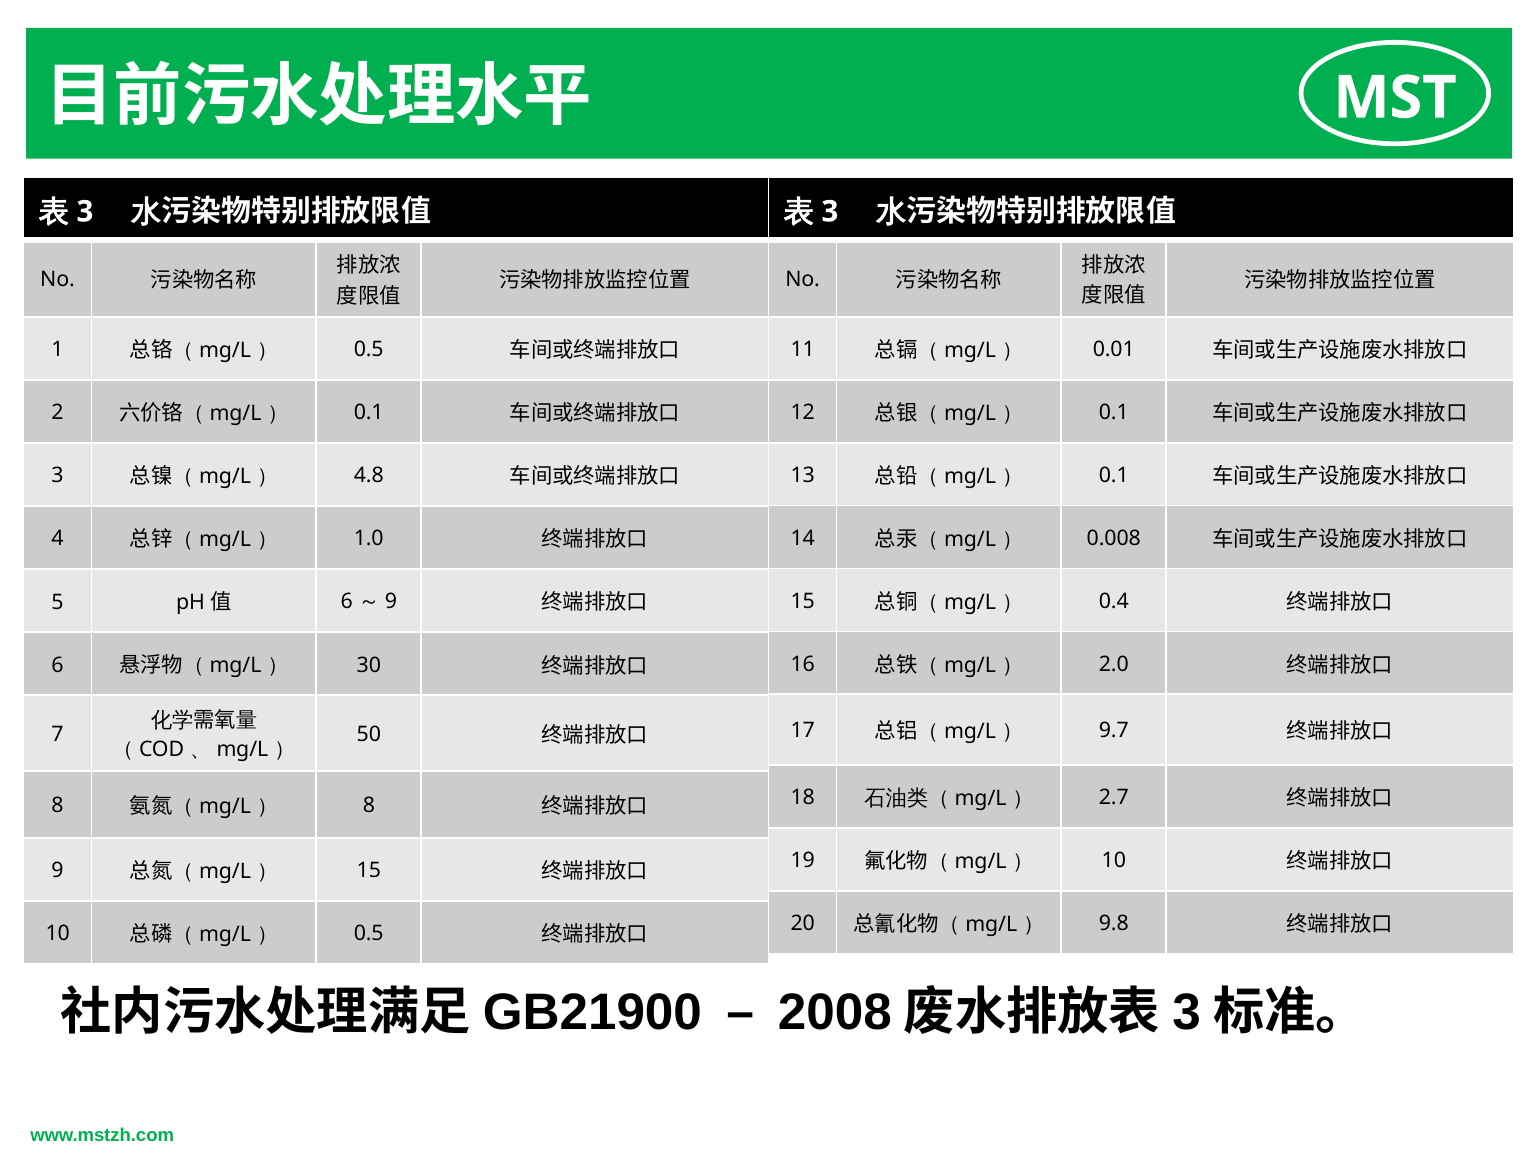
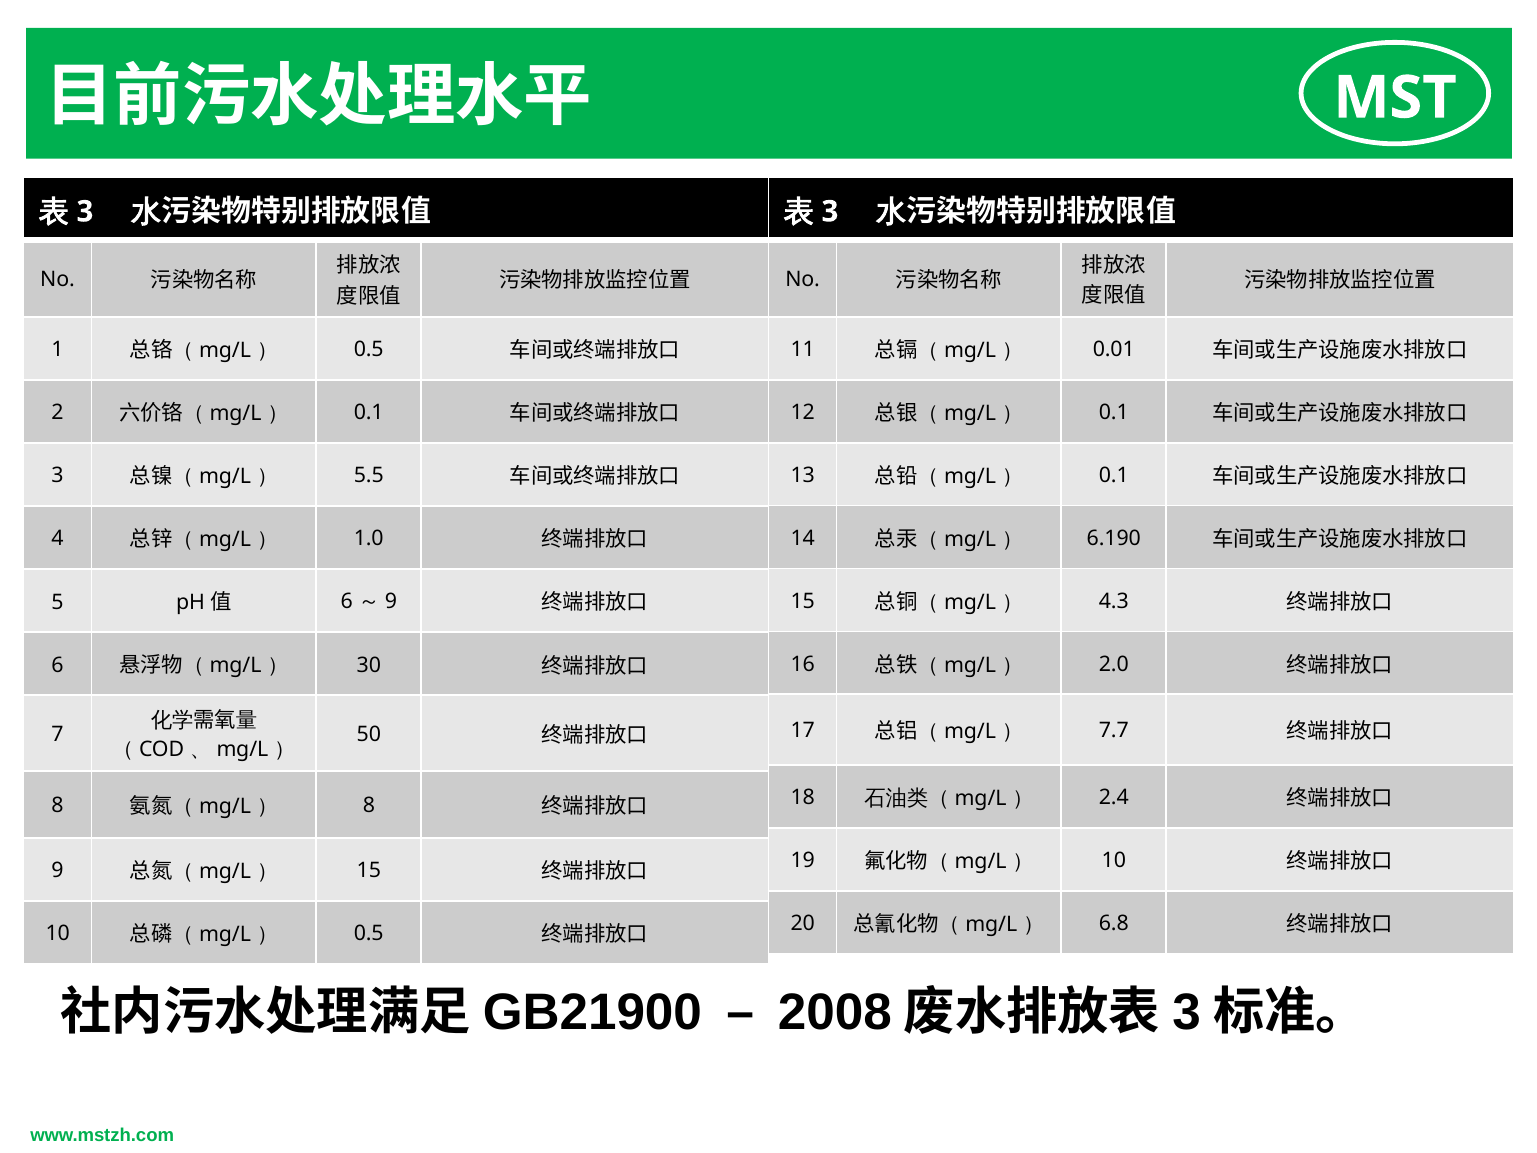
4.8: 4.8 -> 5.5 (369, 476)
0.008: 0.008 -> 6.190 (1114, 538)
0.4: 0.4 -> 4.3 (1114, 601)
9.7: 9.7 -> 7.7 (1114, 731)
2.7: 2.7 -> 2.4 (1114, 797)
9.8: 9.8 -> 6.8 (1114, 923)
